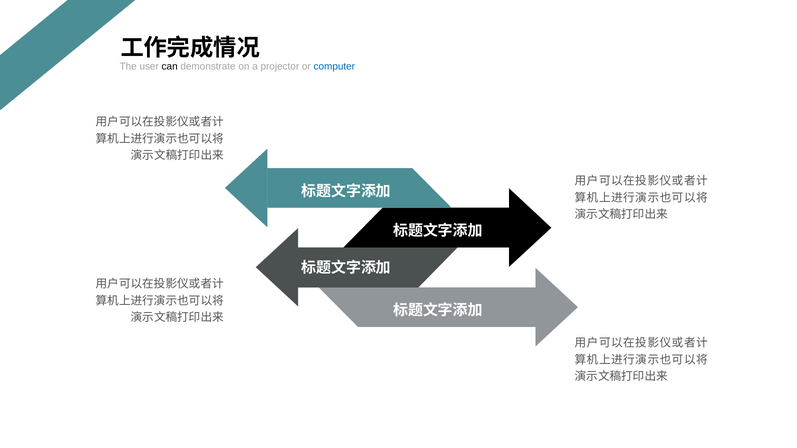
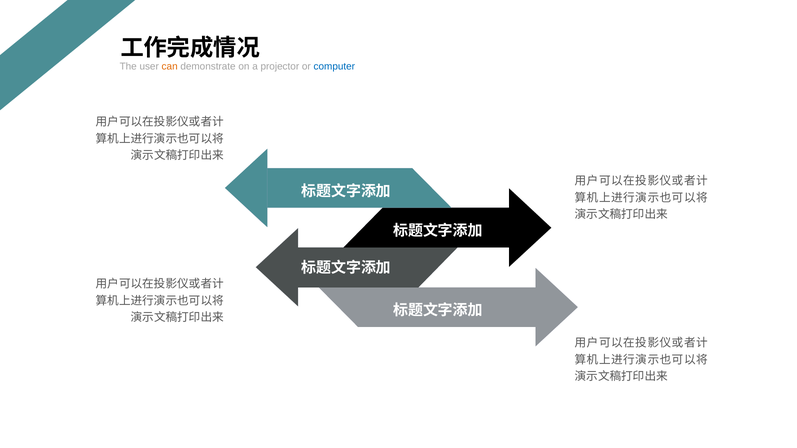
can colour: black -> orange (170, 67)
